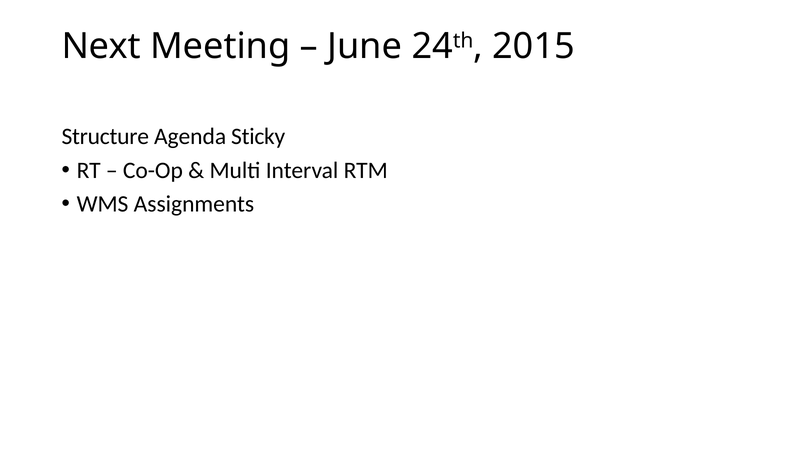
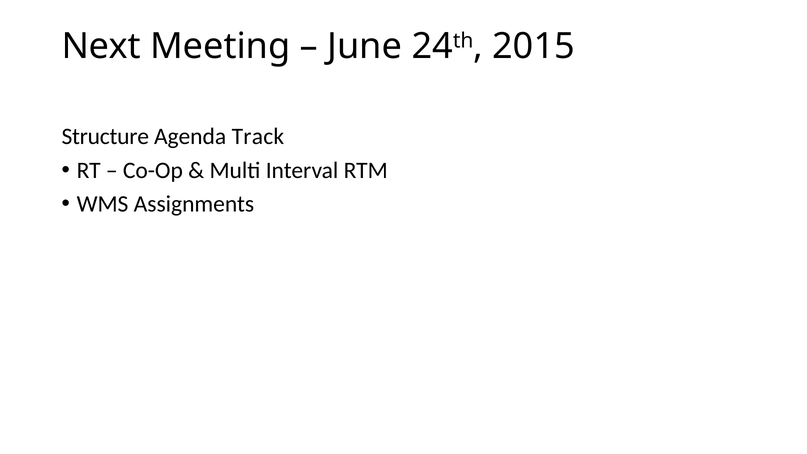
Sticky: Sticky -> Track (258, 136)
